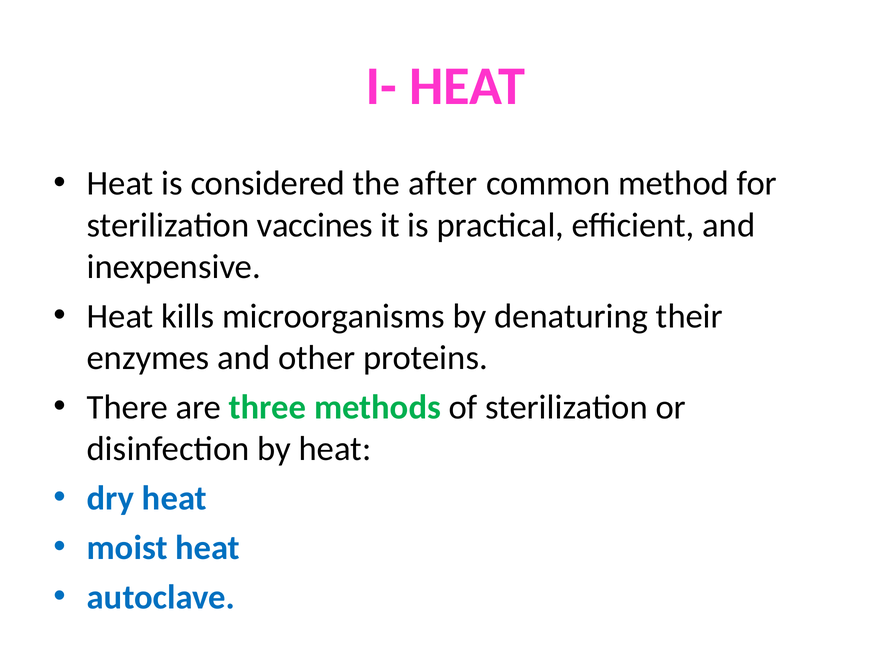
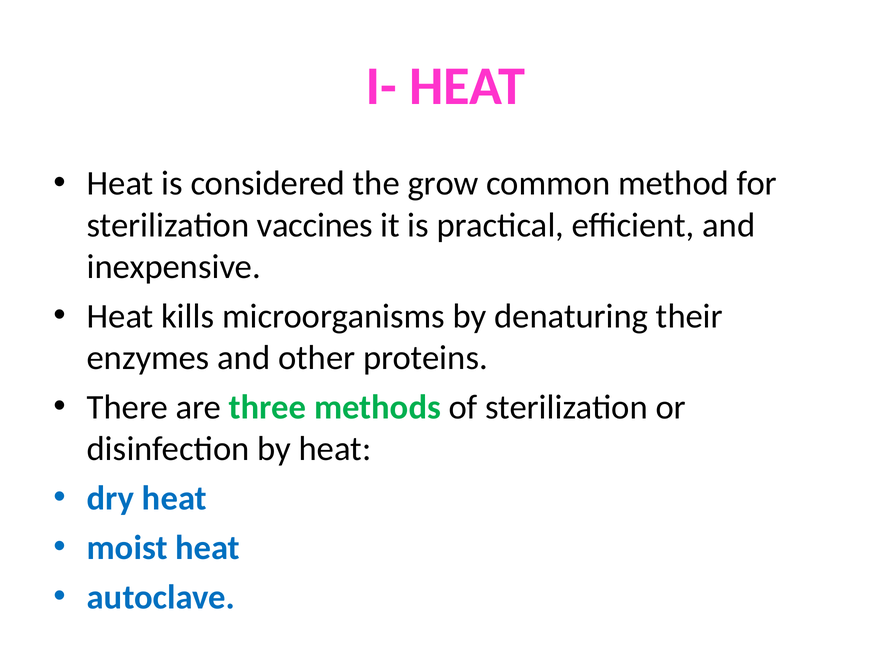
after: after -> grow (443, 184)
